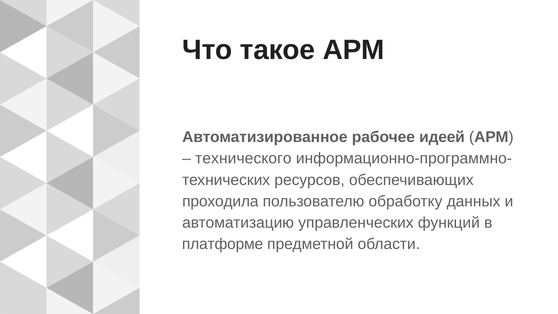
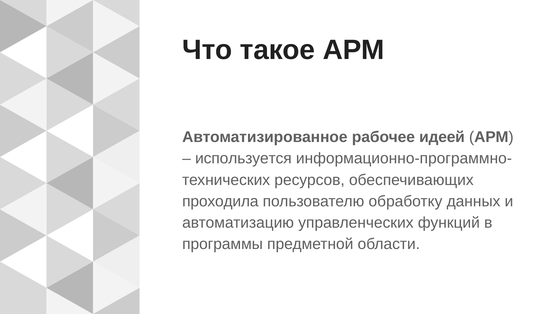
технического: технического -> используется (243, 158)
платформе: платформе -> программы (223, 244)
